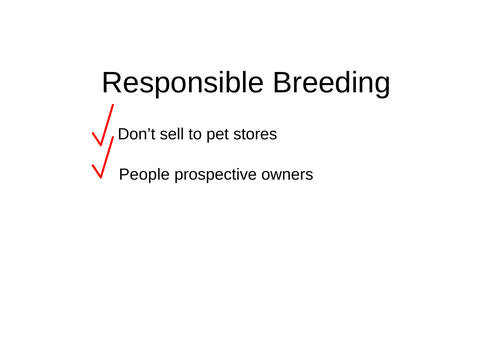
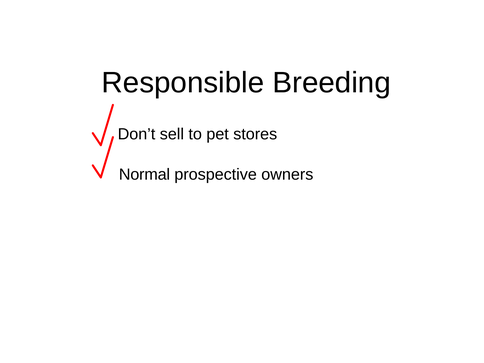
People: People -> Normal (144, 175)
